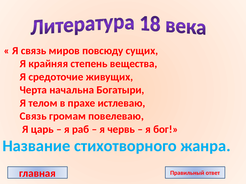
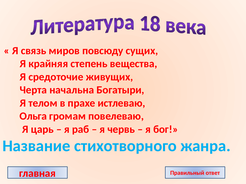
Связь: Связь -> Ольга (33, 116)
